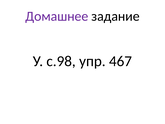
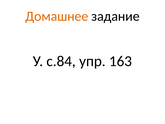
Домашнее colour: purple -> orange (57, 16)
с.98: с.98 -> с.84 (61, 61)
467: 467 -> 163 (121, 61)
